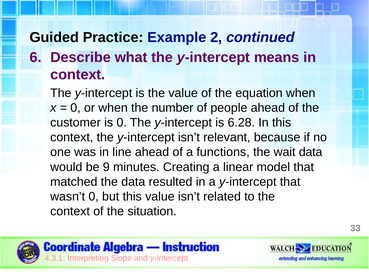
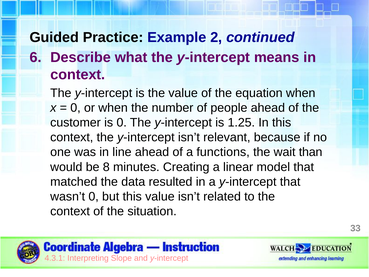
6.28: 6.28 -> 1.25 (241, 123)
wait data: data -> than (311, 152)
9: 9 -> 8 (106, 167)
